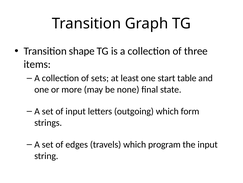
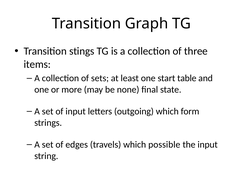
shape: shape -> stings (82, 51)
program: program -> possible (164, 144)
